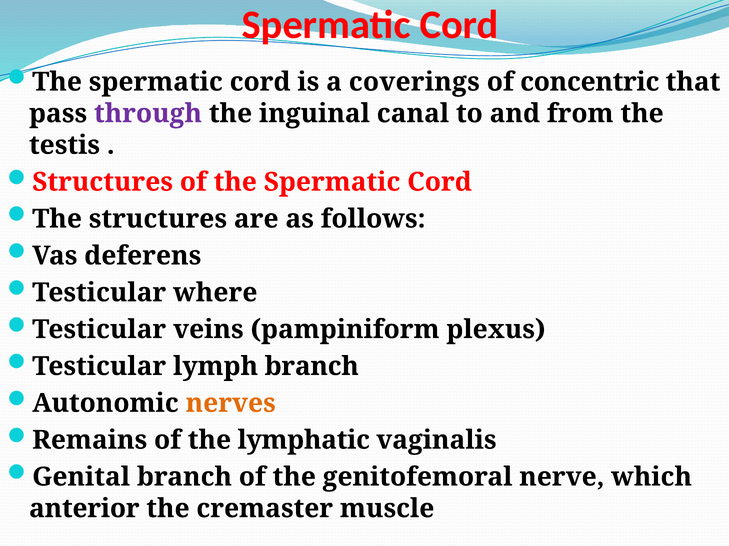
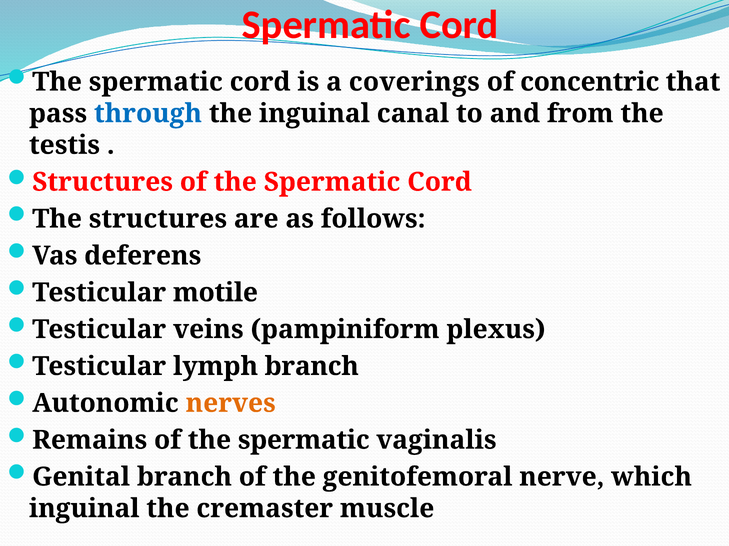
through colour: purple -> blue (148, 114)
where: where -> motile (215, 293)
Remains of the lymphatic: lymphatic -> spermatic (304, 441)
anterior: anterior -> inguinal (84, 509)
